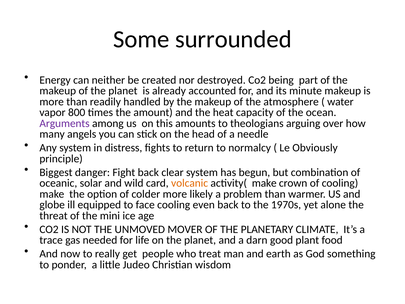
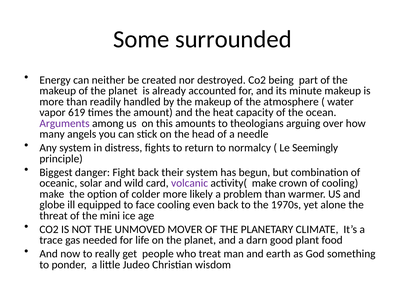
800: 800 -> 619 (77, 112)
Obviously: Obviously -> Seemingly (315, 148)
clear: clear -> their (172, 172)
volcanic colour: orange -> purple (190, 183)
